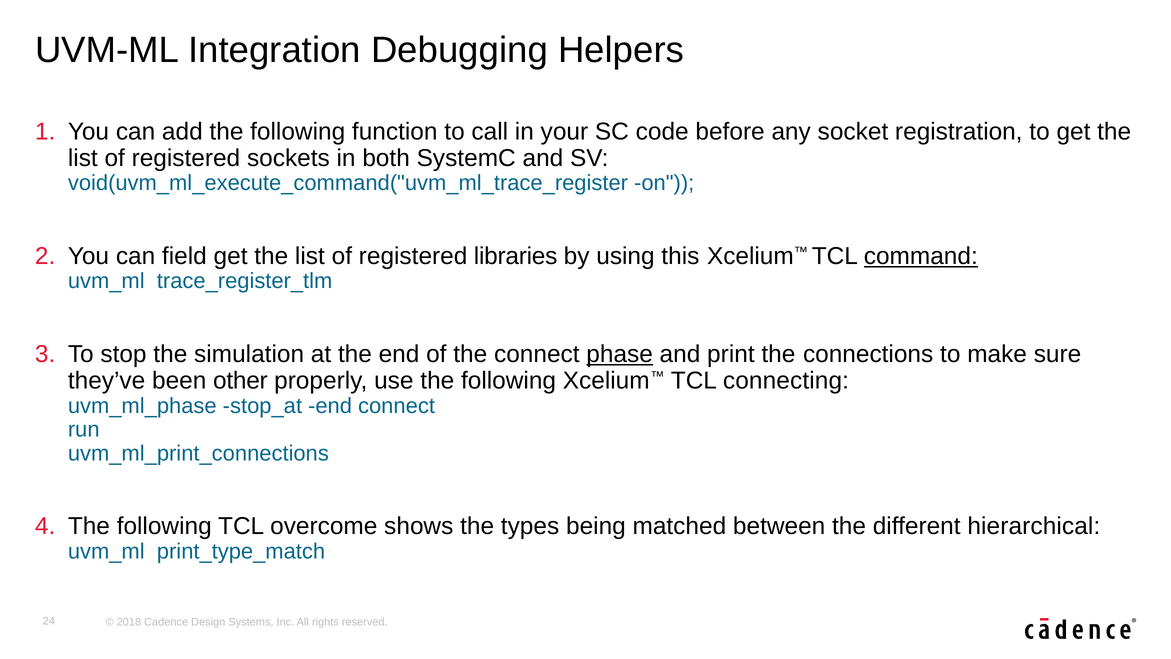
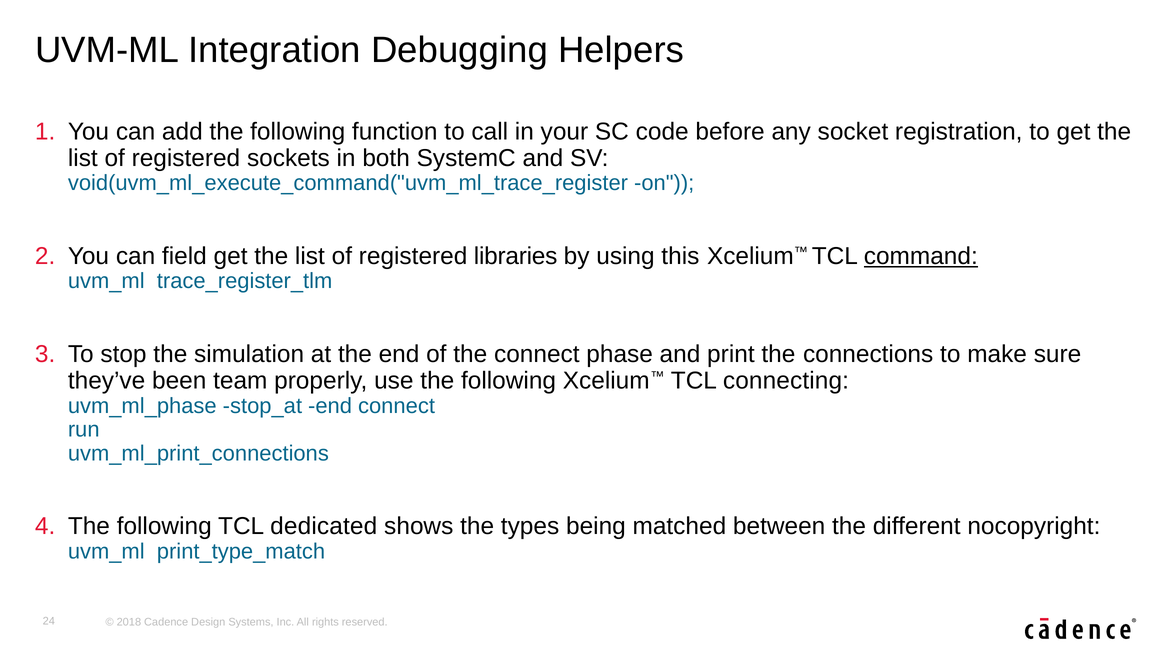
phase underline: present -> none (620, 354)
other: other -> team (240, 381)
overcome: overcome -> dedicated (324, 526)
hierarchical: hierarchical -> nocopyright (1034, 526)
